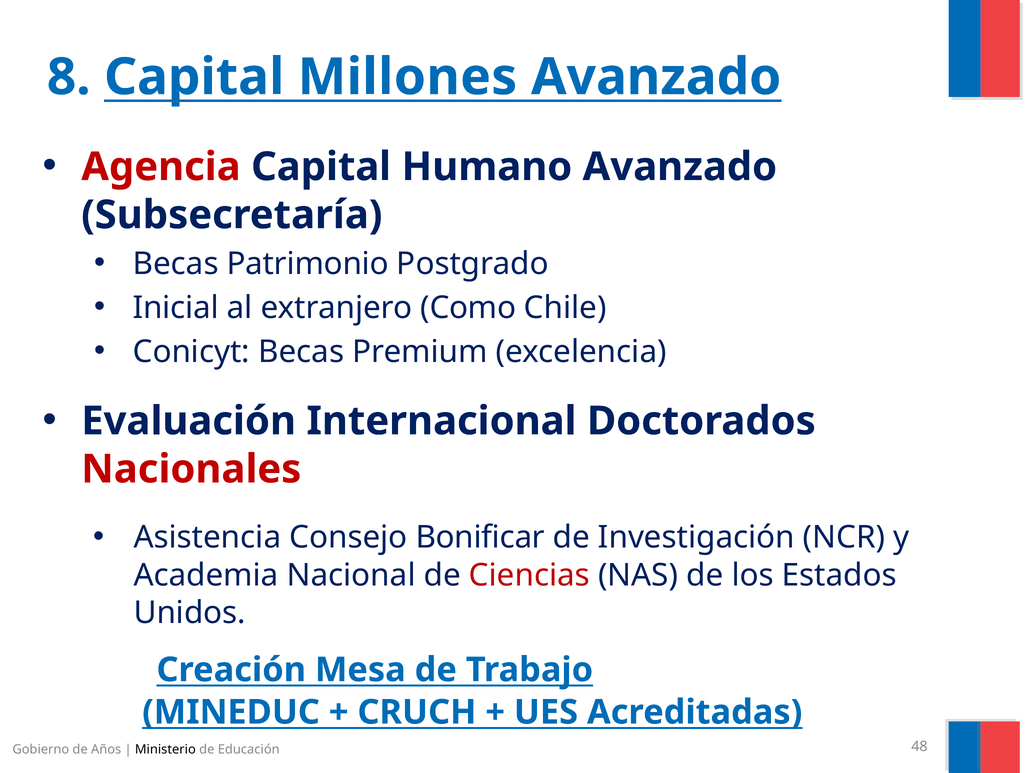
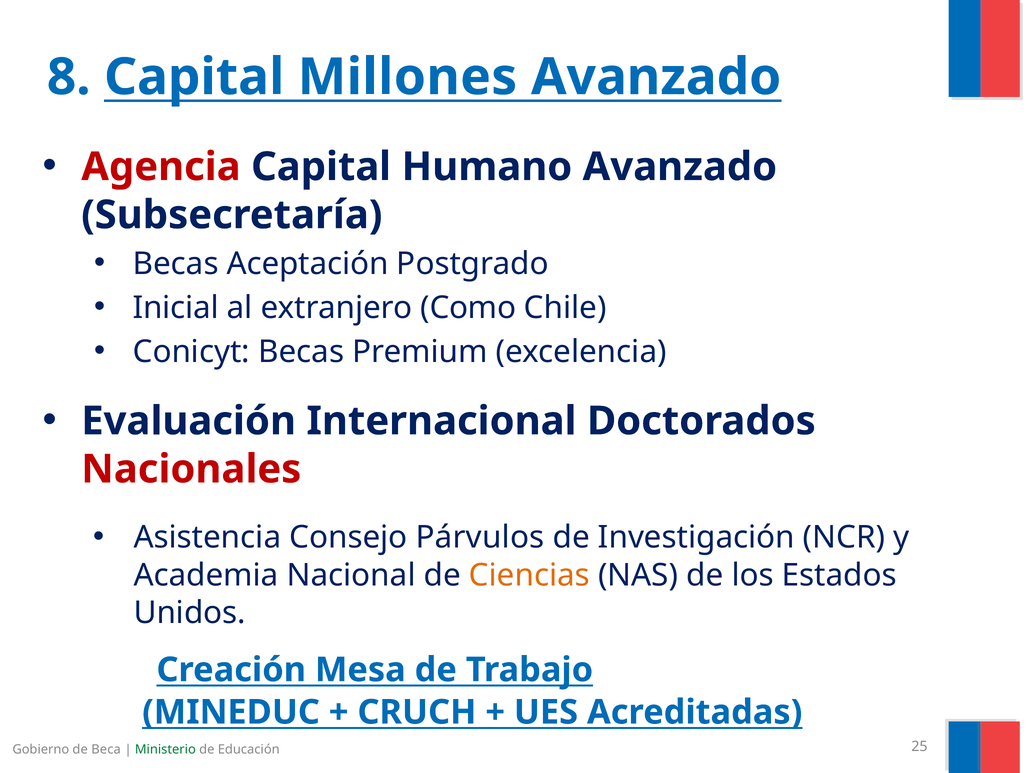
Patrimonio: Patrimonio -> Aceptación (308, 264)
Bonificar: Bonificar -> Párvulos (480, 538)
Ciencias colour: red -> orange (529, 575)
Años: Años -> Beca (106, 750)
Ministerio colour: black -> green (165, 750)
48: 48 -> 25 (919, 747)
